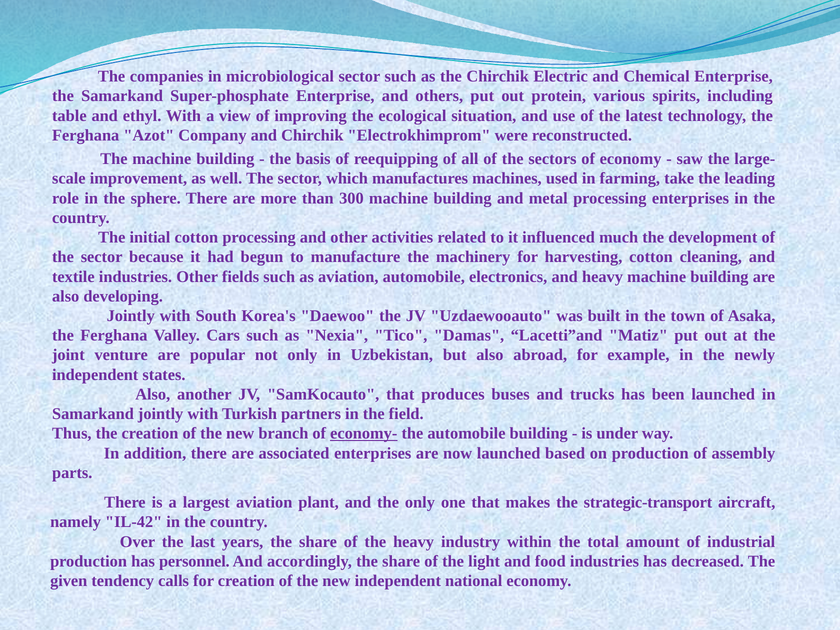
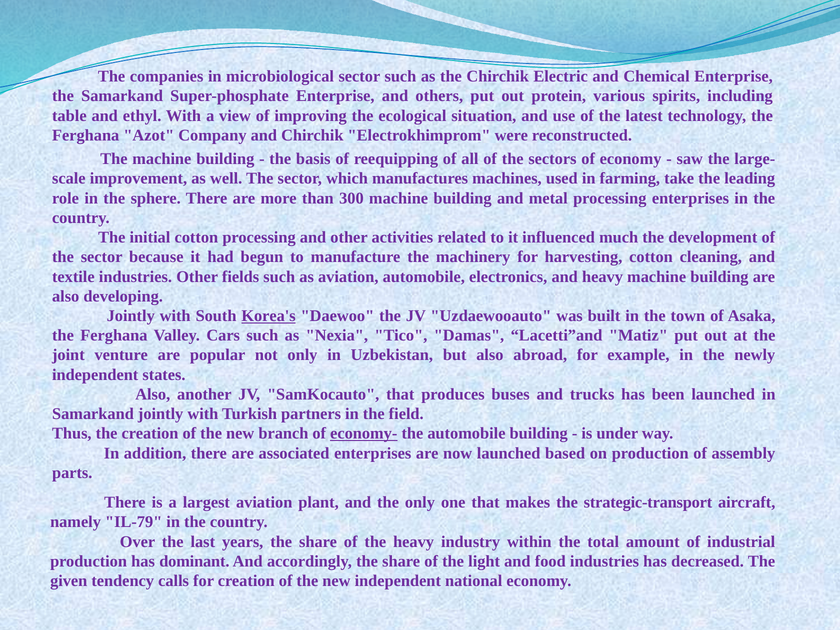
Korea's underline: none -> present (269, 316)
IL-42: IL-42 -> IL-79 (134, 522)
personnel: personnel -> dominant (194, 561)
